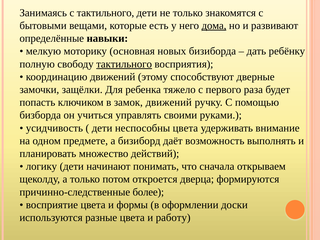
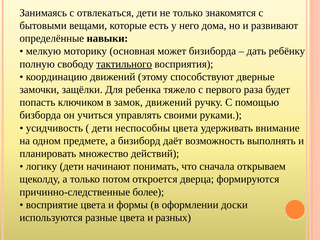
с тактильного: тактильного -> отвлекаться (105, 13)
дома underline: present -> none (214, 26)
новых: новых -> может (172, 51)
работу: работу -> разных (173, 218)
